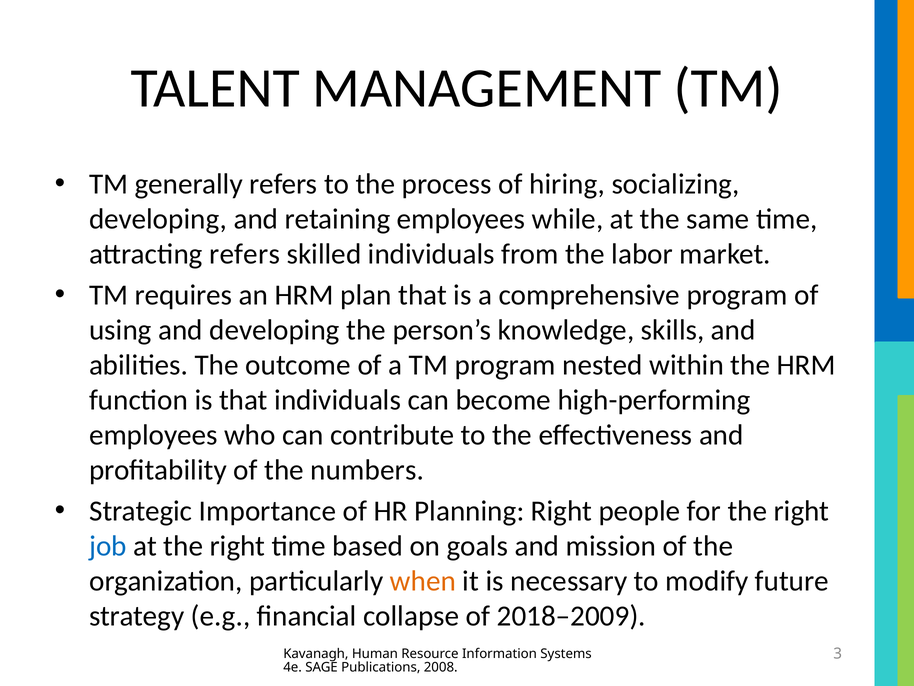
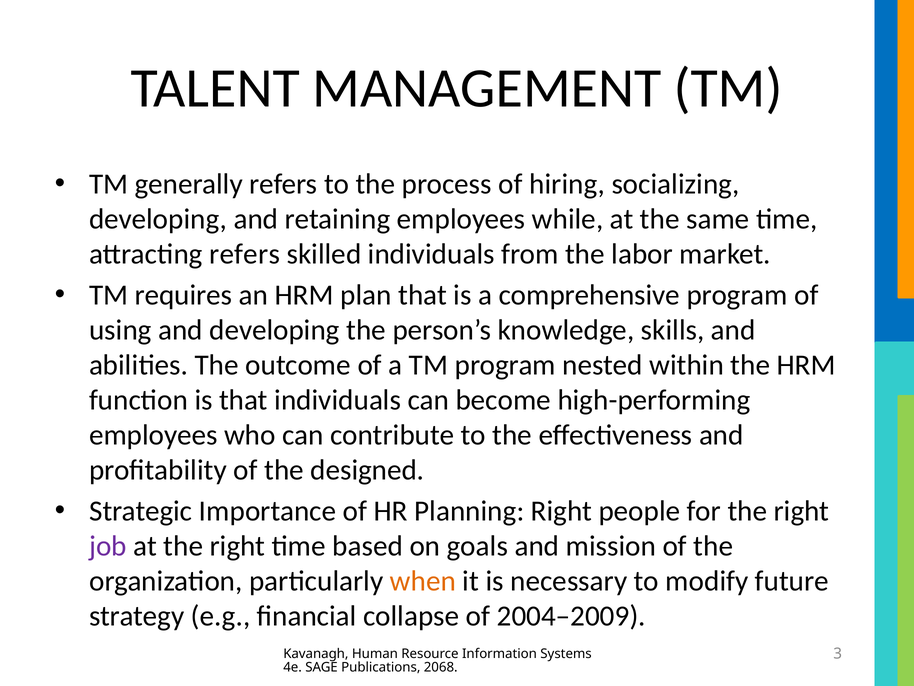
numbers: numbers -> designed (367, 470)
job colour: blue -> purple (108, 546)
2018–2009: 2018–2009 -> 2004–2009 (571, 616)
2008: 2008 -> 2068 (441, 667)
